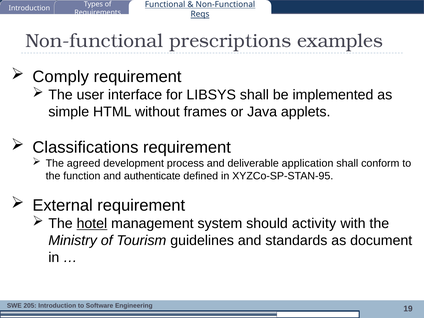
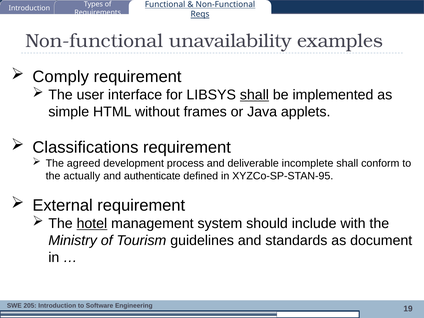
prescriptions: prescriptions -> unavailability (230, 41)
shall underline: none -> present (254, 95)
application: application -> incomplete (308, 163)
function: function -> actually (82, 176)
activity: activity -> include (314, 224)
